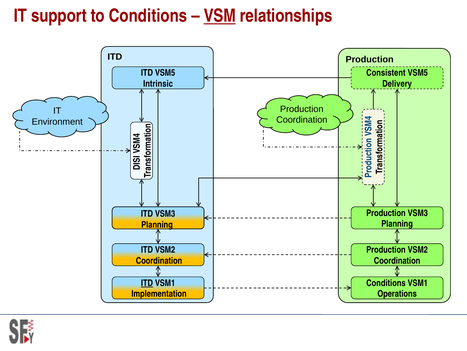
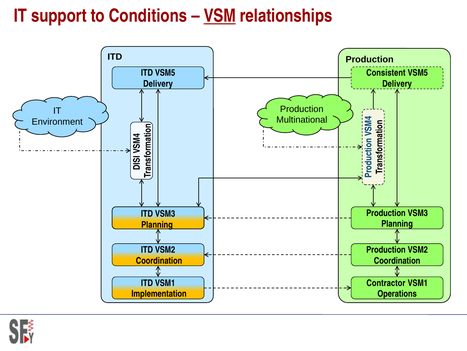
Intrinsic: Intrinsic -> Delivery (158, 84)
Coordination: Coordination -> Multinational (302, 120)
ITD underline: present -> none (147, 282)
Conditions: Conditions -> Contractor (386, 282)
